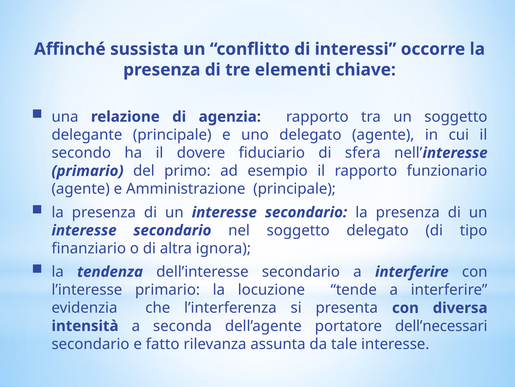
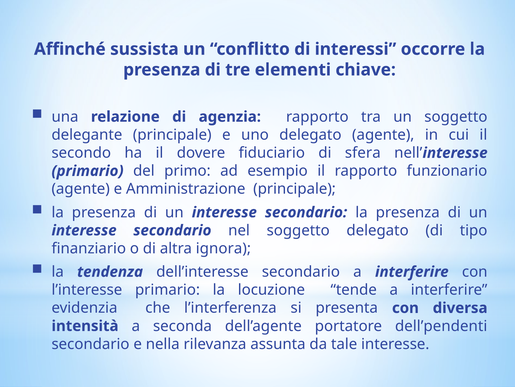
dell’necessari: dell’necessari -> dell’pendenti (441, 325)
fatto: fatto -> nella (163, 343)
